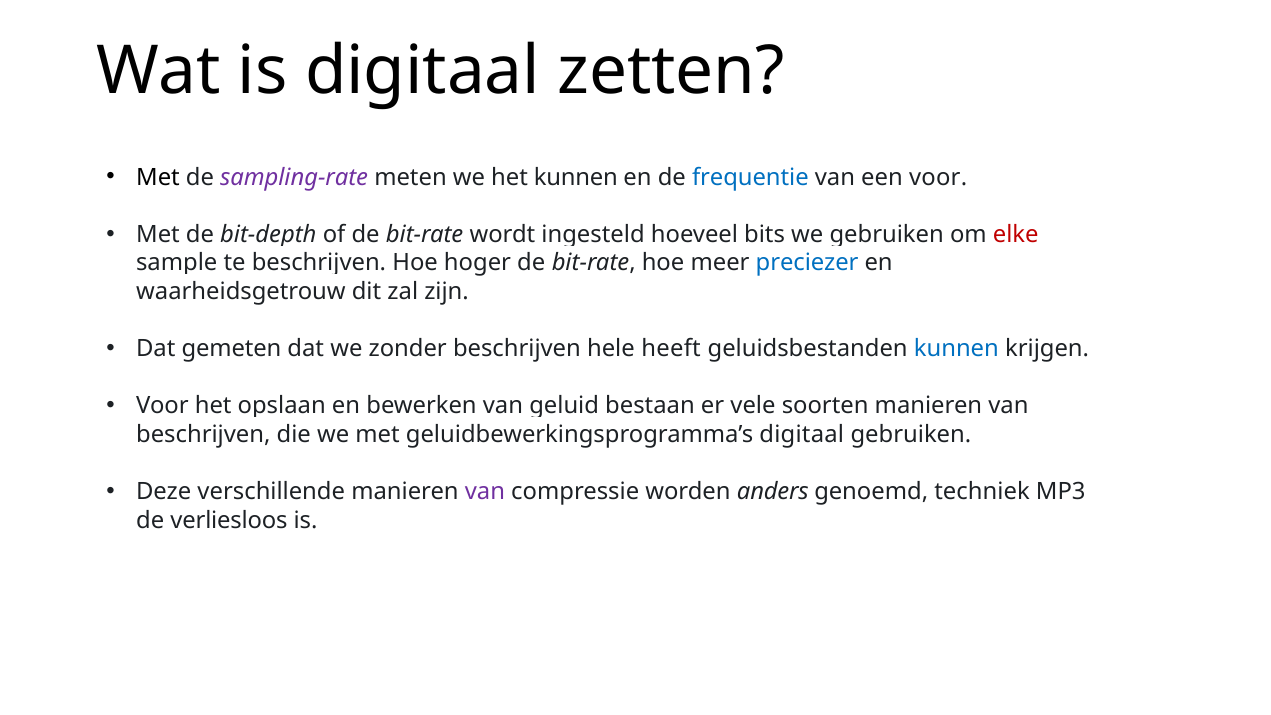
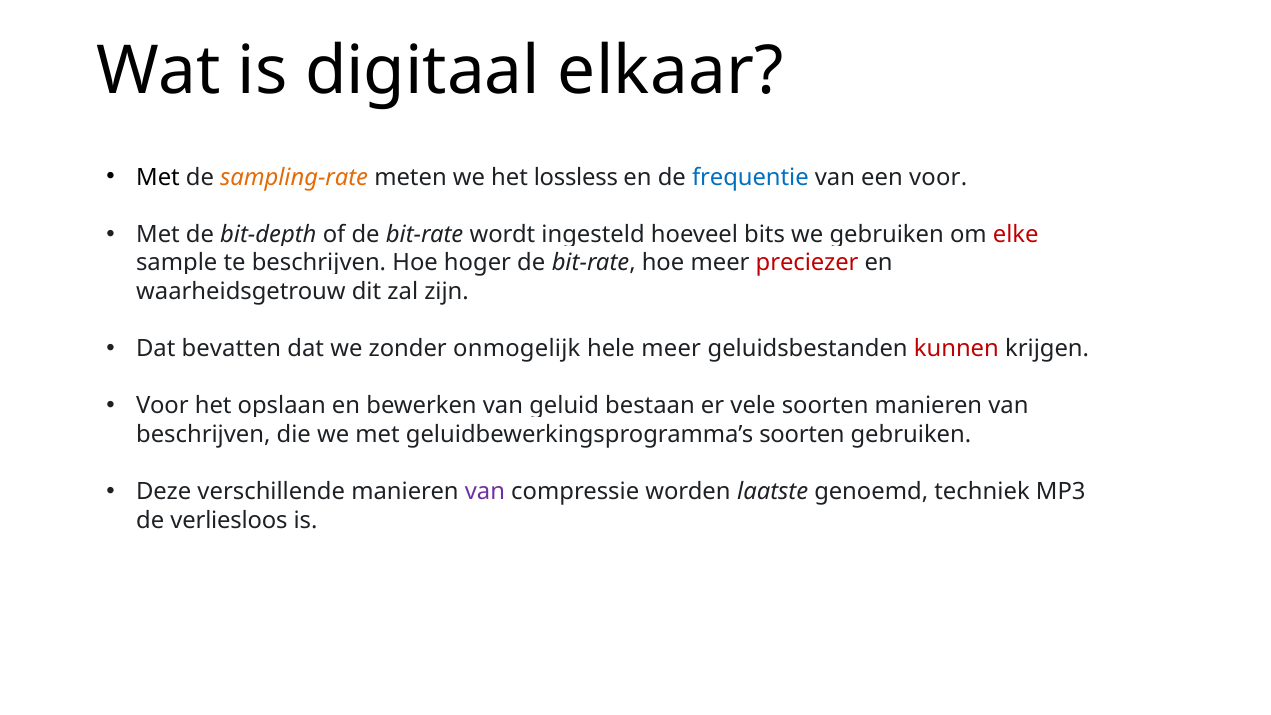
zetten: zetten -> elkaar (671, 71)
sampling-rate colour: purple -> orange (294, 177)
het kunnen: kunnen -> lossless (576, 177)
preciezer colour: blue -> red (807, 263)
gemeten: gemeten -> bevatten (231, 349)
zonder beschrijven: beschrijven -> onmogelijk (517, 349)
hele heeft: heeft -> meer (671, 349)
kunnen colour: blue -> red (956, 349)
geluidbewerkingsprogramma’s digitaal: digitaal -> soorten (802, 435)
anders: anders -> laatste (773, 492)
